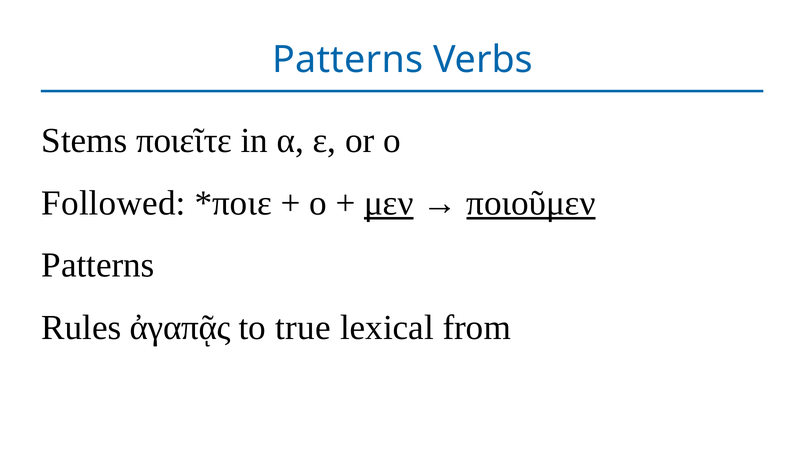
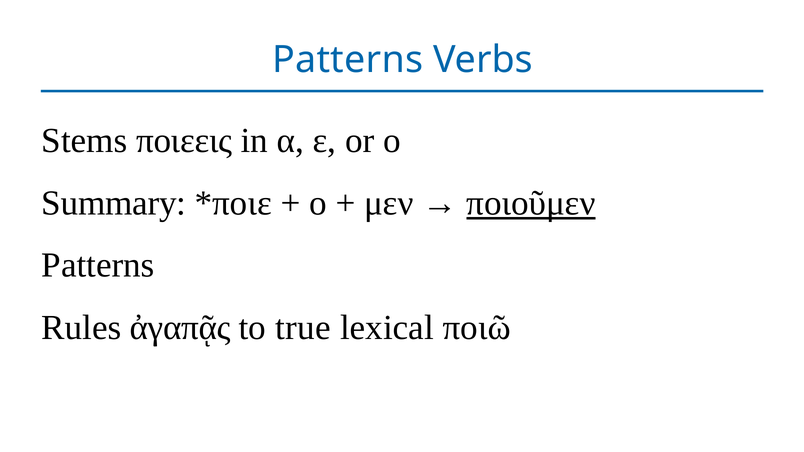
ποιεῖτε: ποιεῖτε -> ποιεεις (184, 141)
Followed: Followed -> Summary (114, 203)
μεν underline: present -> none (389, 203)
from: from -> ποιῶ (477, 328)
